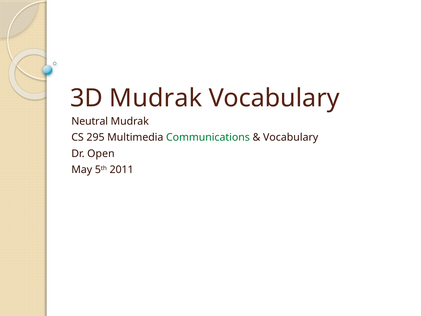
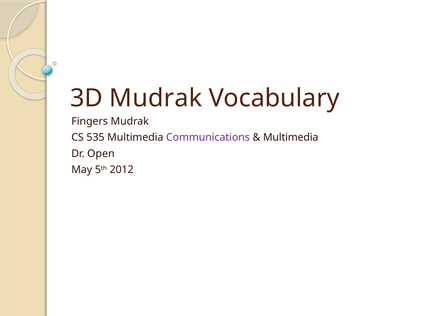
Neutral: Neutral -> Fingers (90, 121)
295: 295 -> 535 (96, 137)
Communications colour: green -> purple (208, 137)
Vocabulary: Vocabulary -> Multimedia (291, 137)
2011: 2011 -> 2012 (122, 170)
